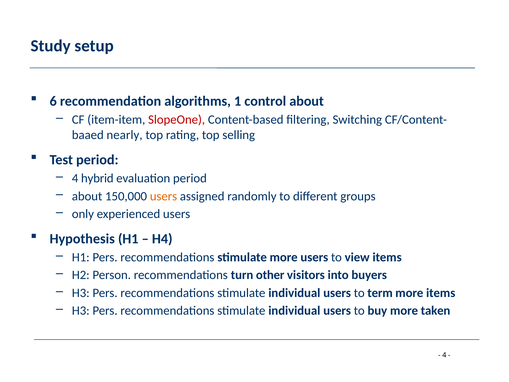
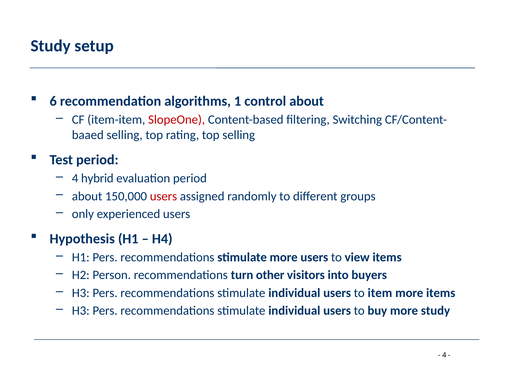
nearly: nearly -> selling (125, 135)
users colour: orange -> red (163, 196)
term: term -> item (380, 293)
more taken: taken -> study (435, 311)
